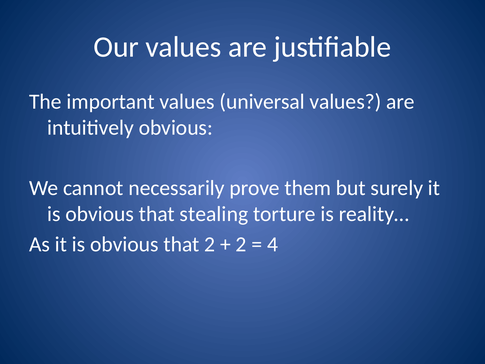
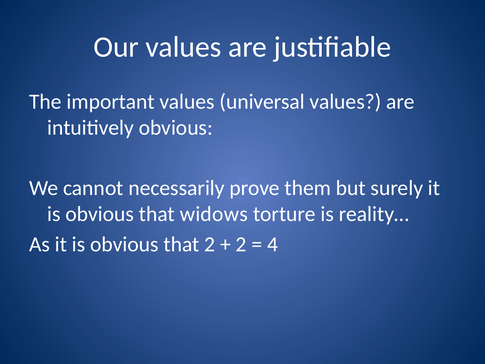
stealing: stealing -> widows (214, 214)
